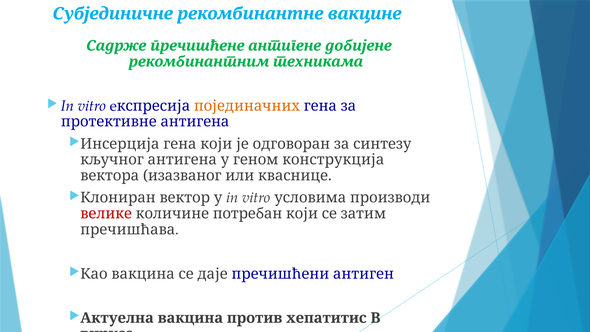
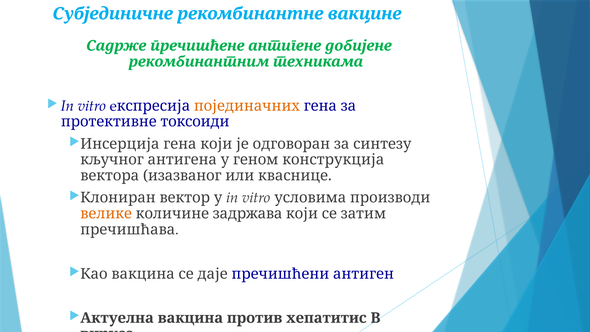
протективне антигена: антигена -> токсоиди (195, 122)
велике colour: red -> orange (106, 214)
потребан: потребан -> задржава (248, 214)
